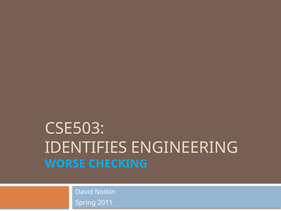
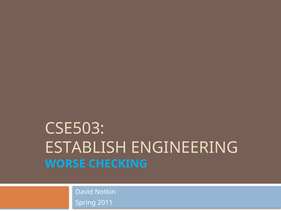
IDENTIFIES: IDENTIFIES -> ESTABLISH (86, 147)
